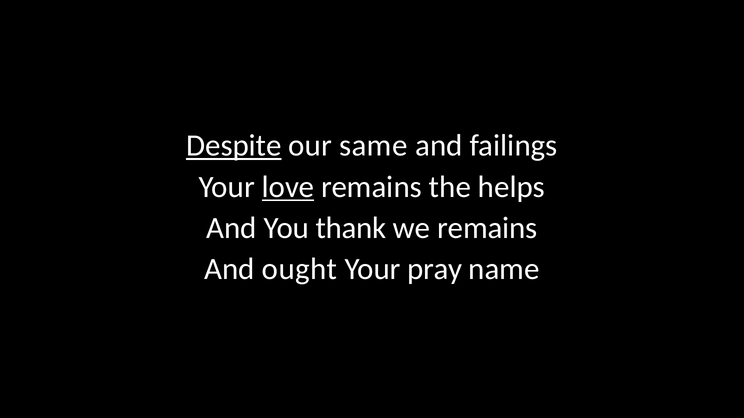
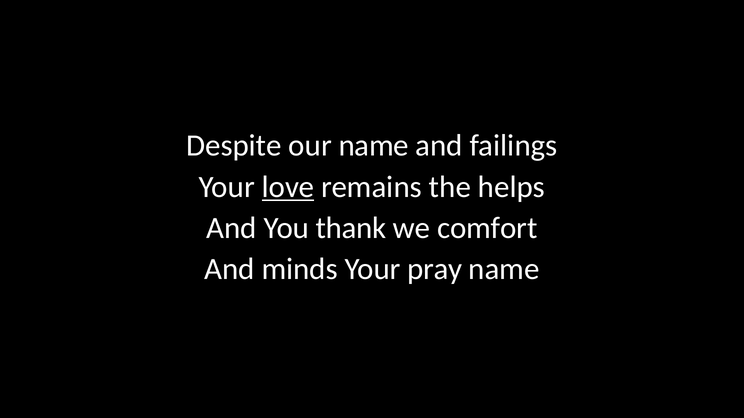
Despite underline: present -> none (234, 146)
our same: same -> name (374, 146)
we remains: remains -> comfort (487, 228)
ought: ought -> minds (300, 270)
